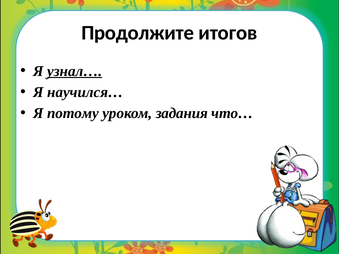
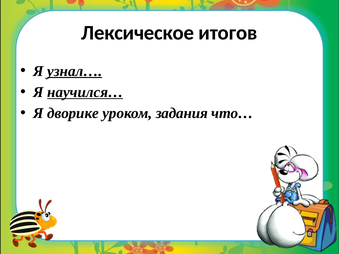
Продолжите: Продолжите -> Лексическое (138, 33)
научился… underline: none -> present (85, 92)
потому: потому -> дворике (73, 113)
